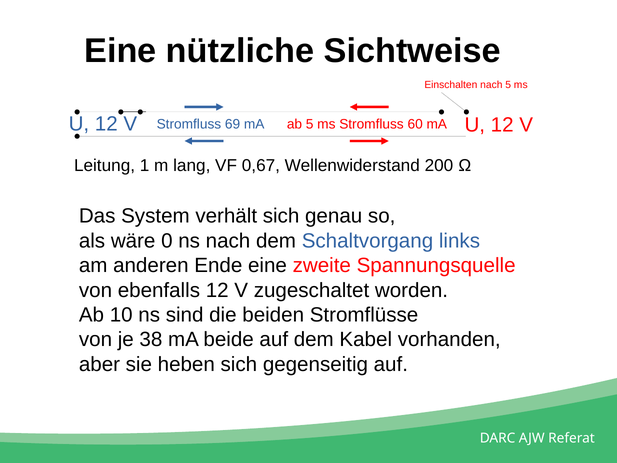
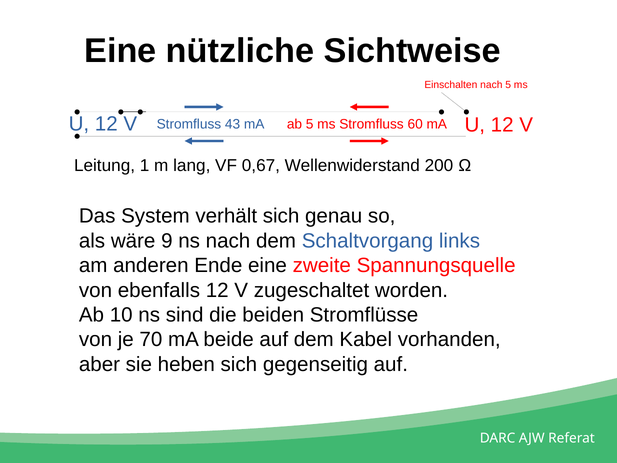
69: 69 -> 43 (233, 124)
0: 0 -> 9 (167, 241)
38: 38 -> 70 (151, 339)
